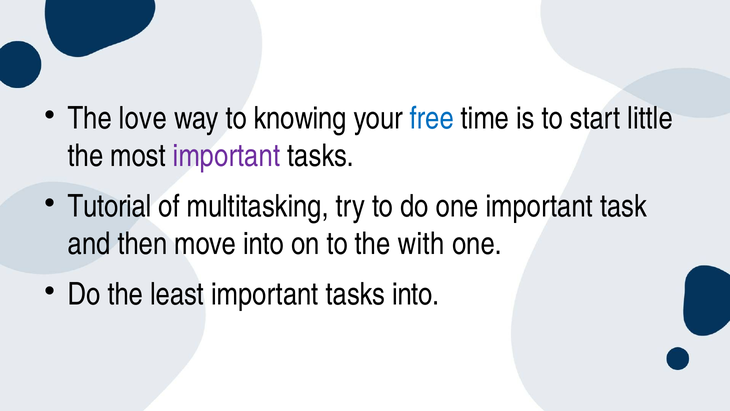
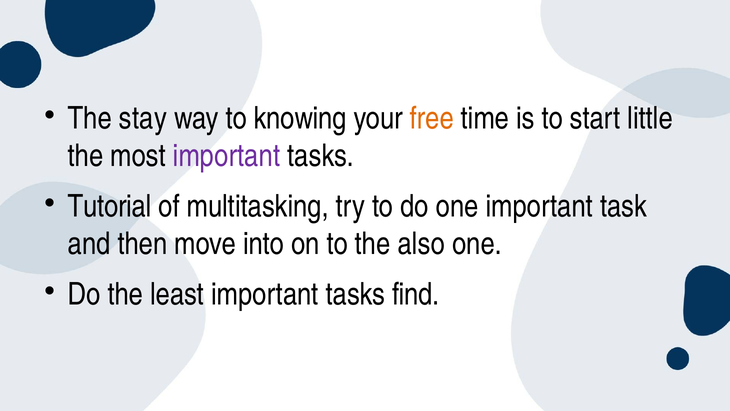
love: love -> stay (143, 118)
free colour: blue -> orange (432, 118)
with: with -> also (421, 244)
tasks into: into -> find (416, 294)
